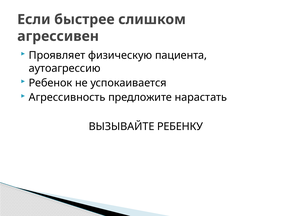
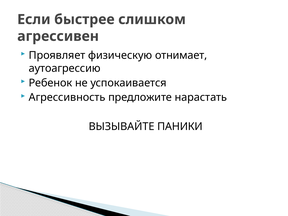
пациента: пациента -> отнимает (181, 55)
РЕБЕНКУ: РЕБЕНКУ -> ПАНИКИ (180, 127)
